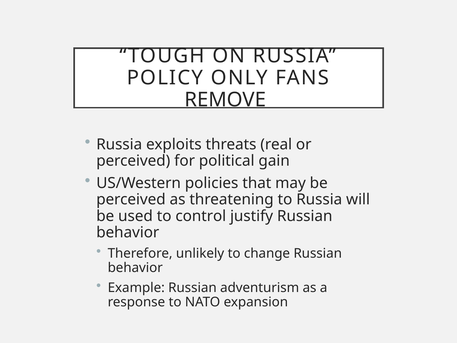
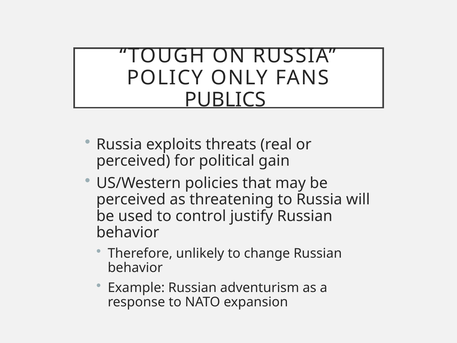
REMOVE: REMOVE -> PUBLICS (225, 100)
